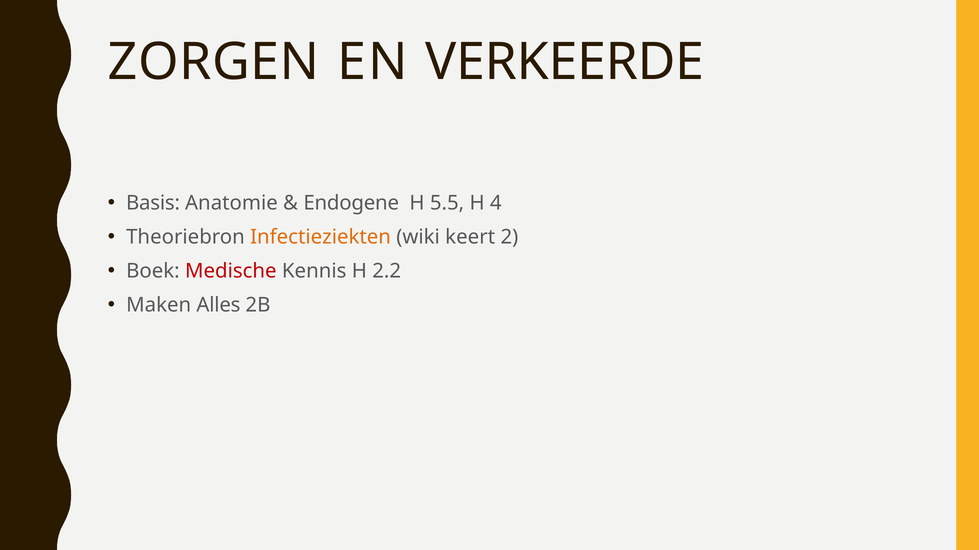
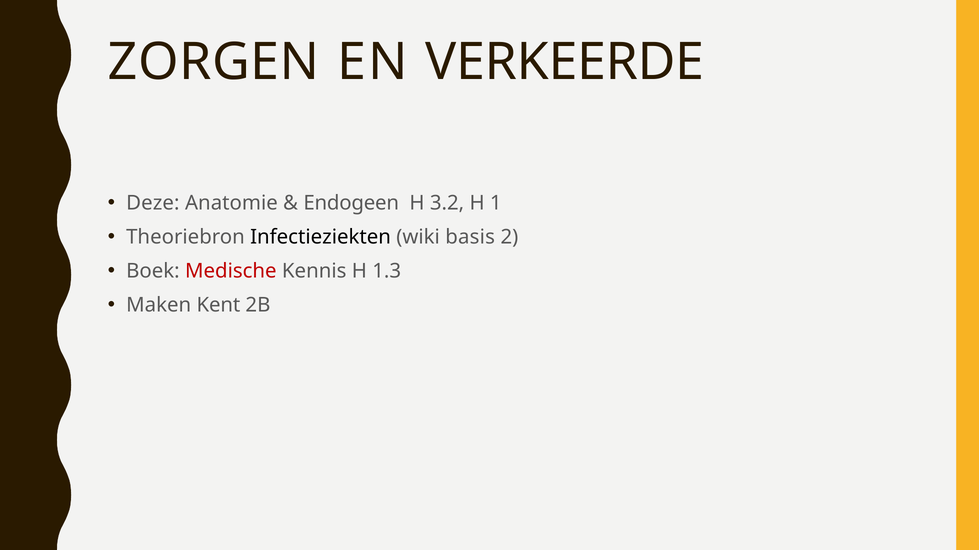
Basis: Basis -> Deze (153, 203)
Endogene: Endogene -> Endogeen (351, 203)
5.5: 5.5 -> 3.2 (447, 203)
4: 4 -> 1 (496, 203)
Infectieziekten colour: orange -> black (321, 237)
keert: keert -> basis (470, 237)
2.2: 2.2 -> 1.3 (387, 271)
Alles: Alles -> Kent (218, 305)
